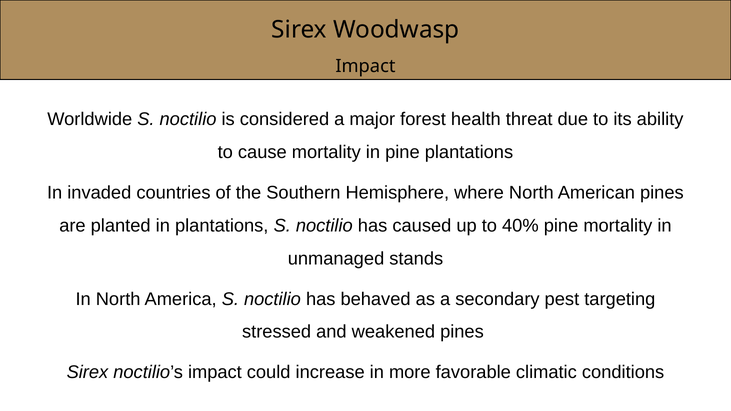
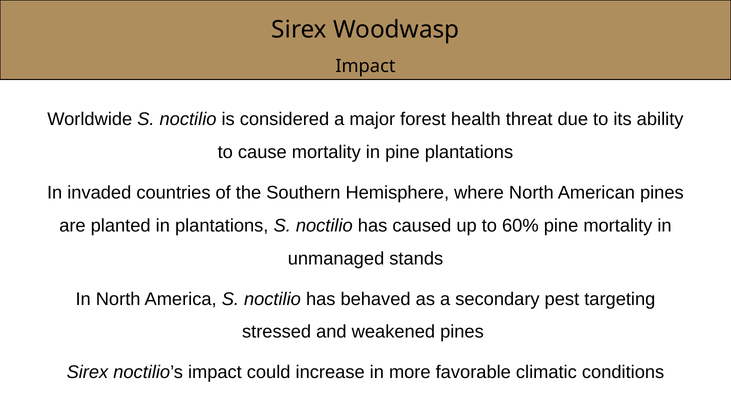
40%: 40% -> 60% (520, 226)
